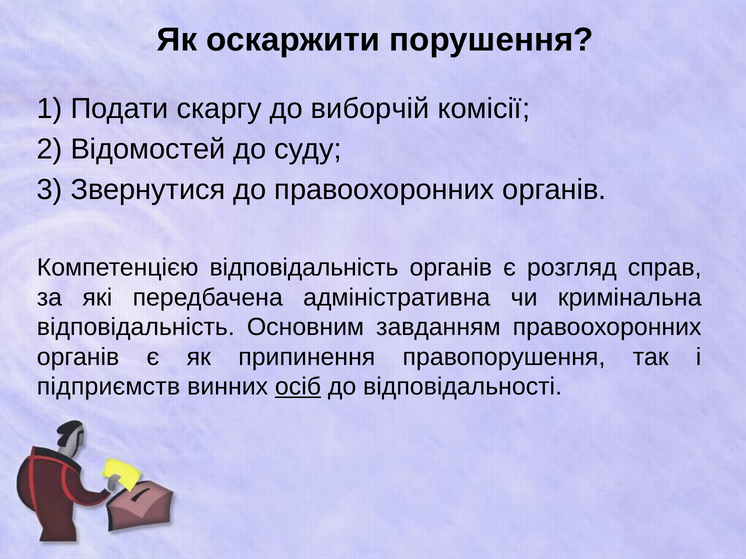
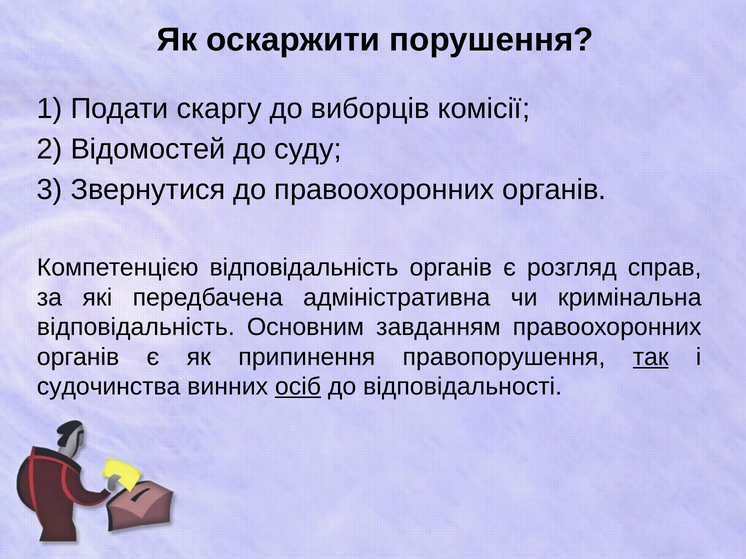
виборчій: виборчій -> виборців (370, 109)
так underline: none -> present (651, 357)
підприємств: підприємств -> судочинства (109, 387)
